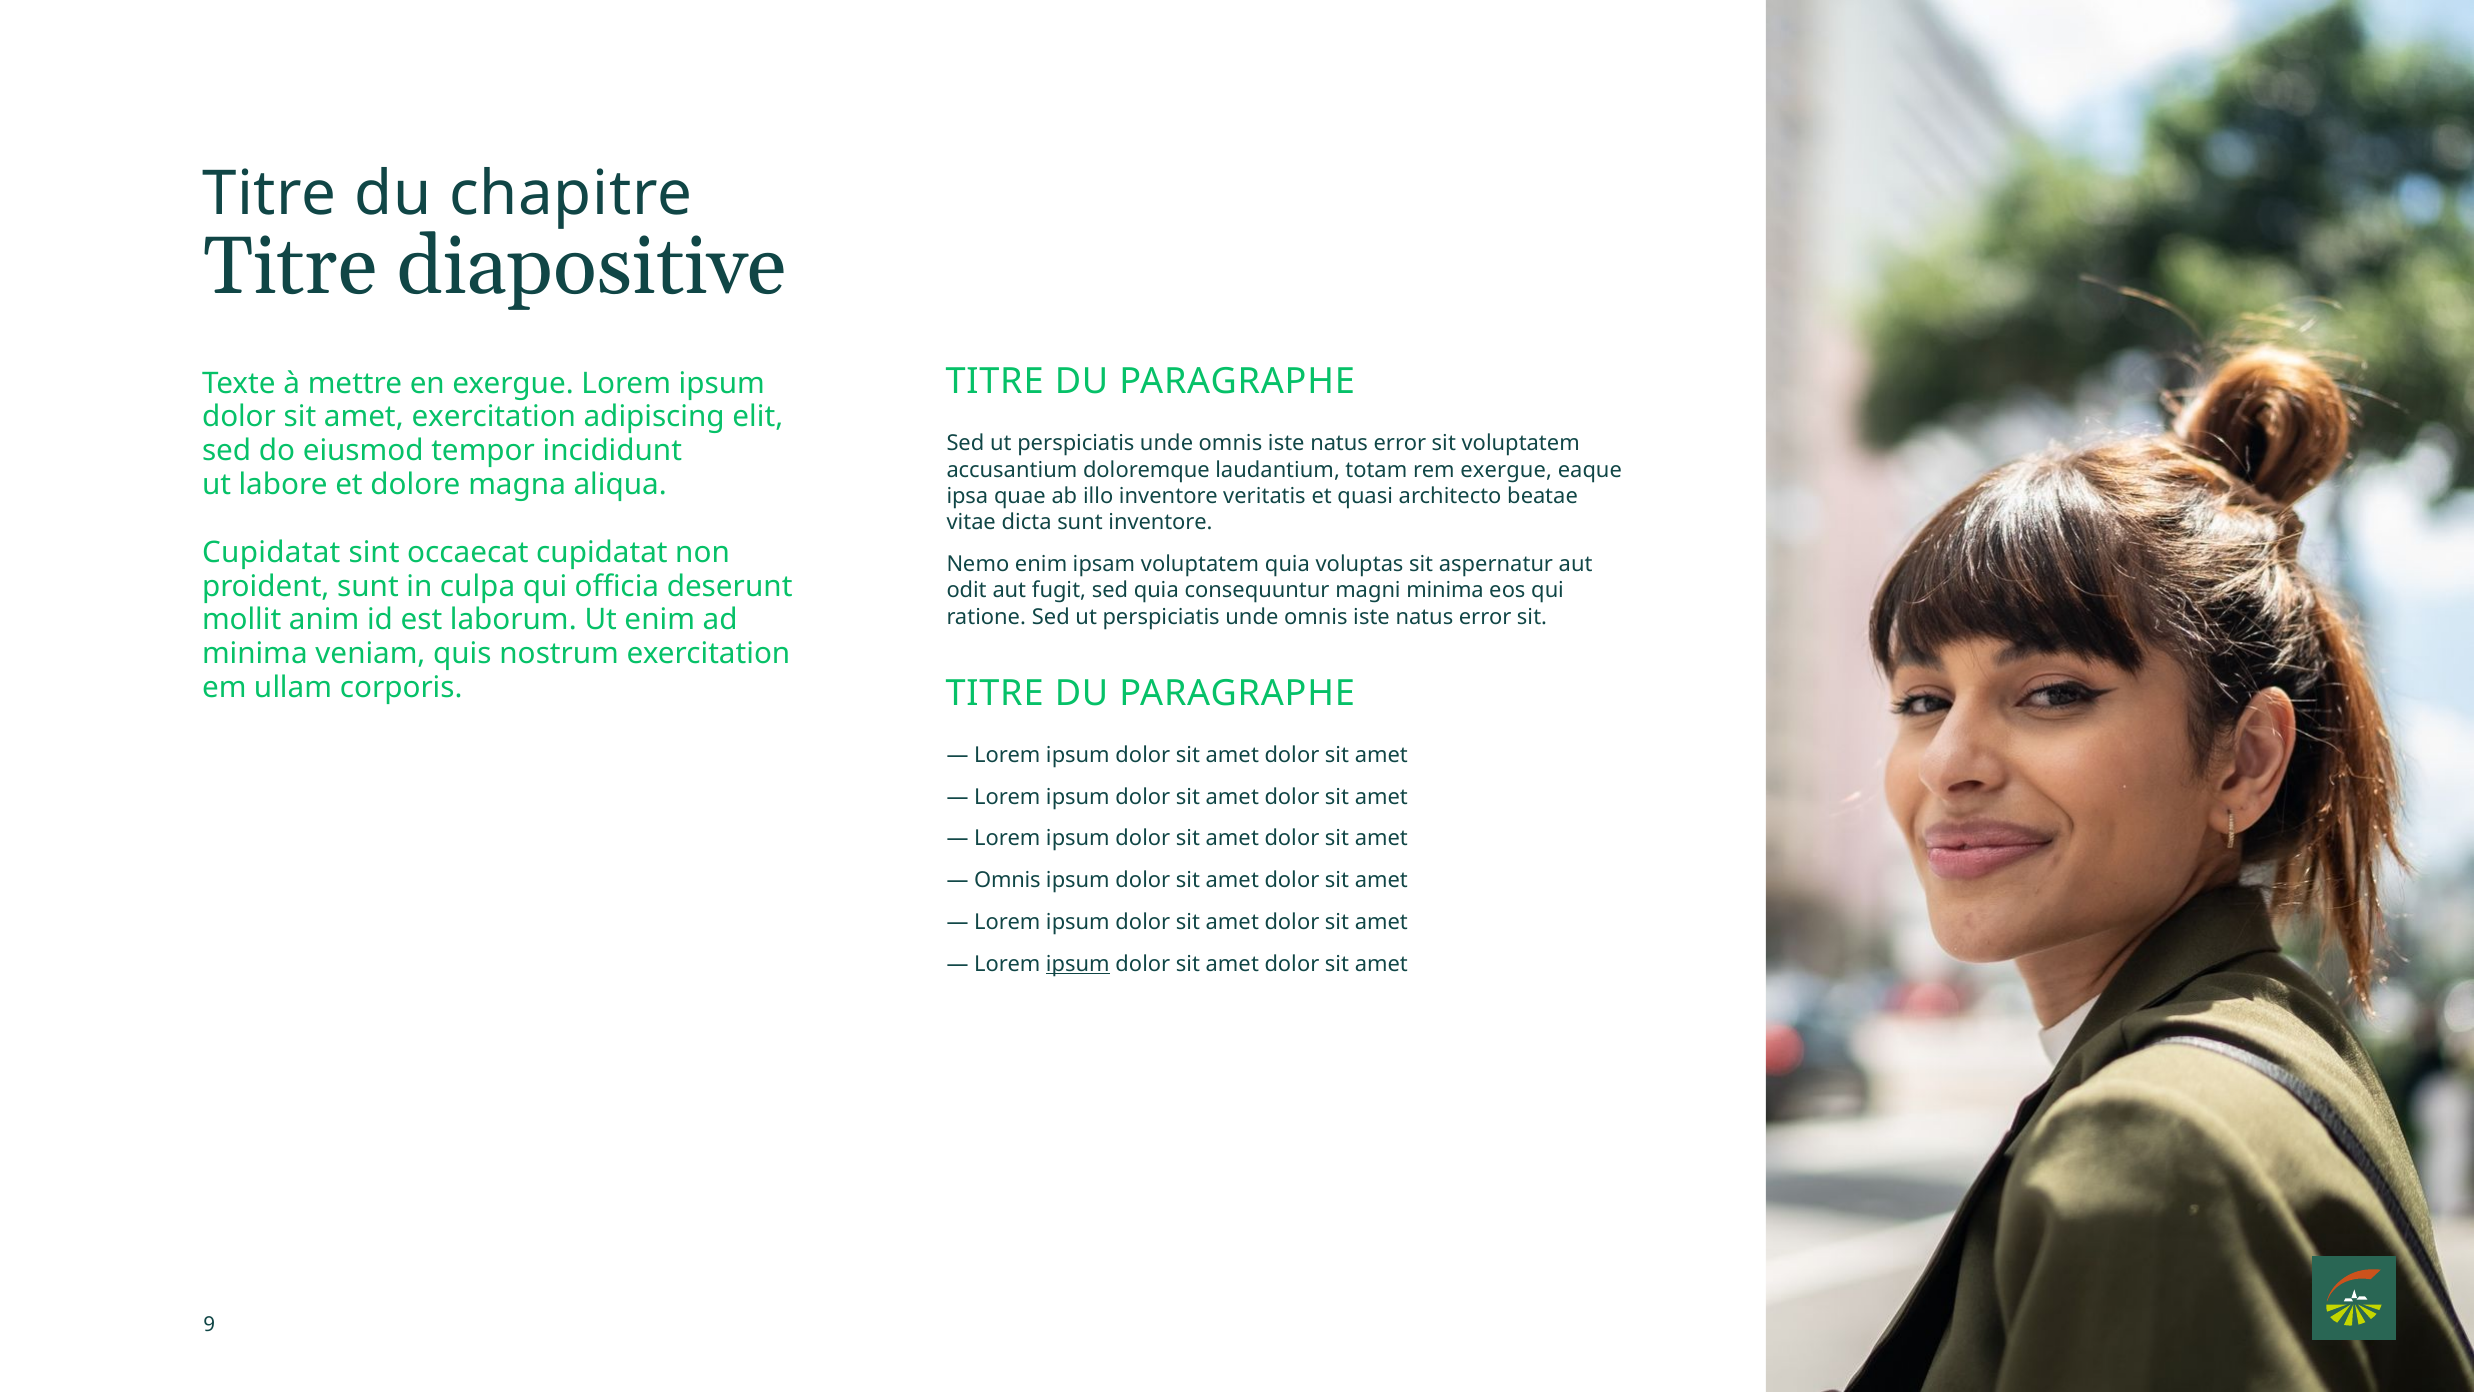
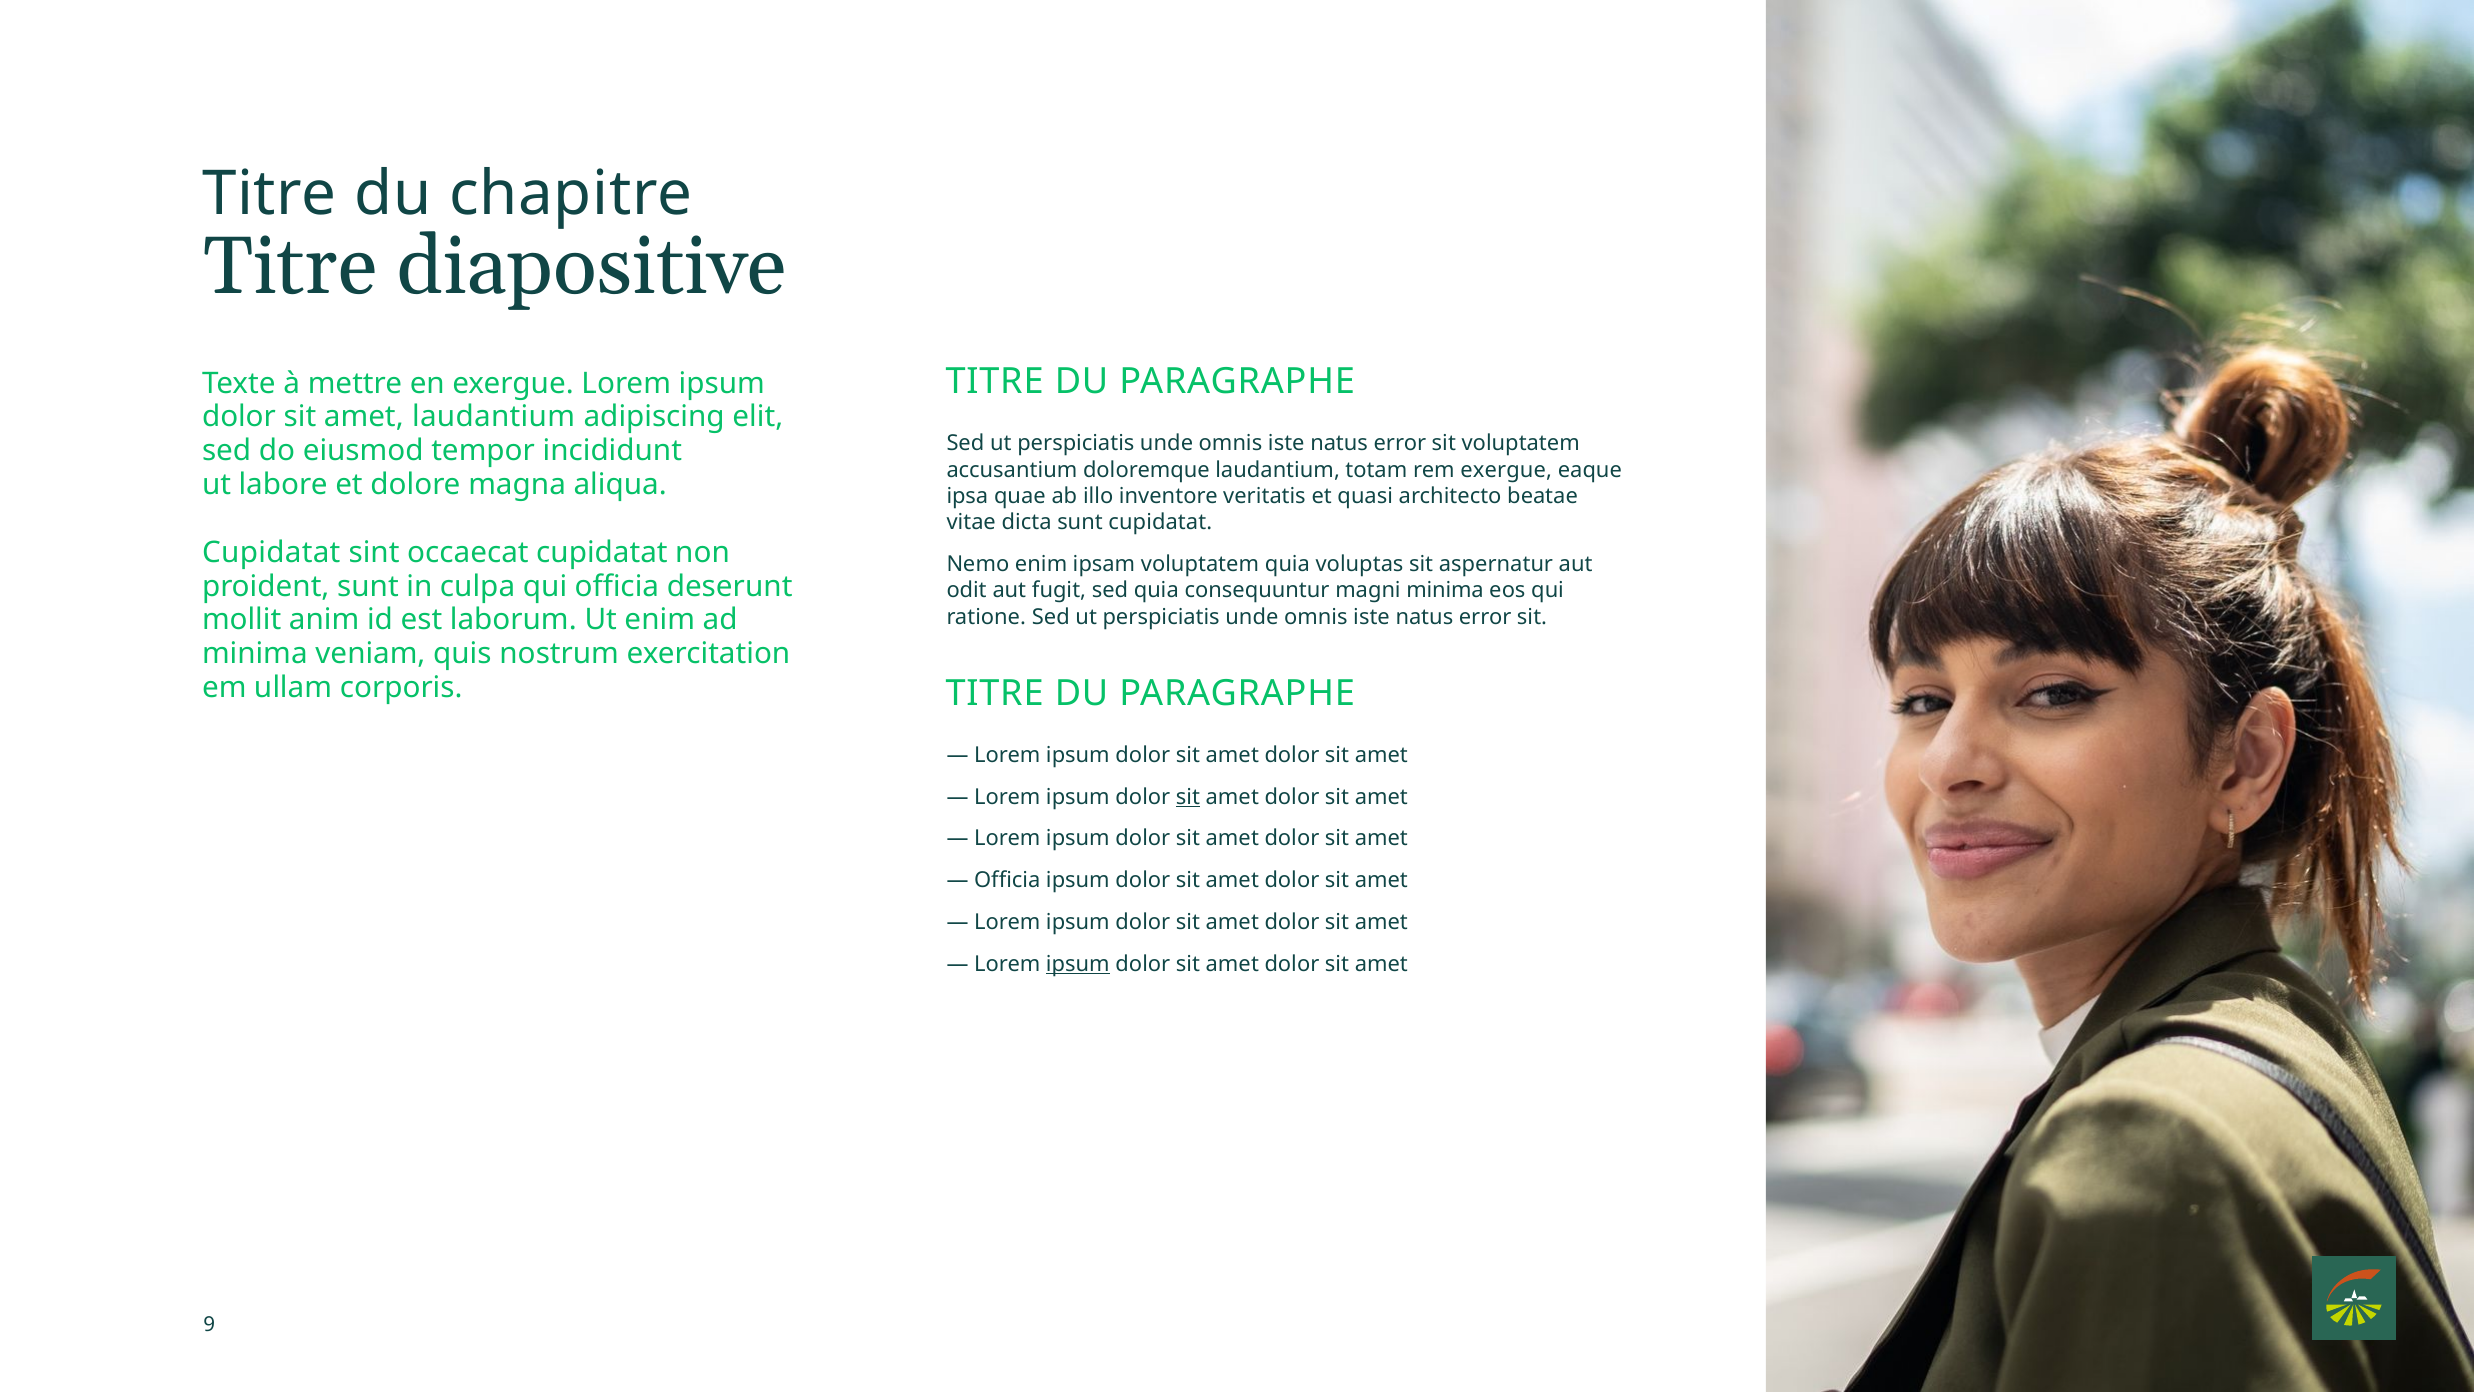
amet exercitation: exercitation -> laudantium (494, 417)
sunt inventore: inventore -> cupidatat (1160, 523)
sit underline: none -> present (1188, 797)
Omnis: Omnis -> Officia (1007, 880)
